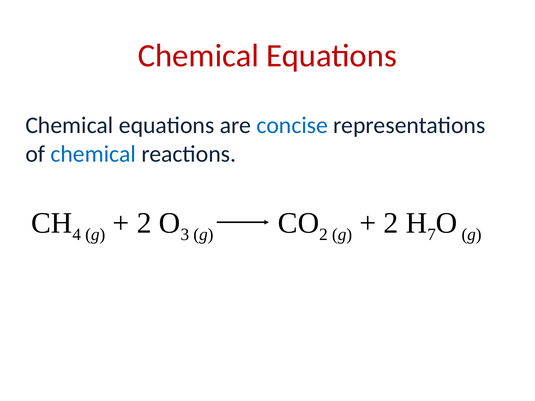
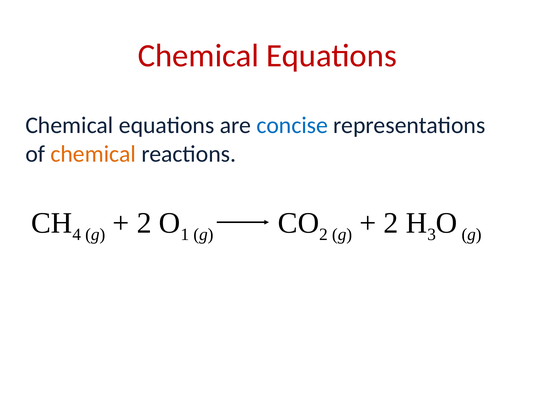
chemical colour: blue -> orange (93, 154)
3: 3 -> 1 (185, 235)
7: 7 -> 3 (432, 235)
